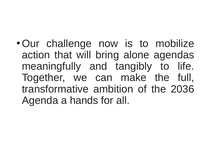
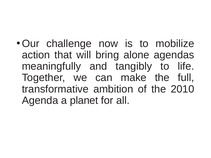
2036: 2036 -> 2010 (182, 89)
hands: hands -> planet (84, 101)
